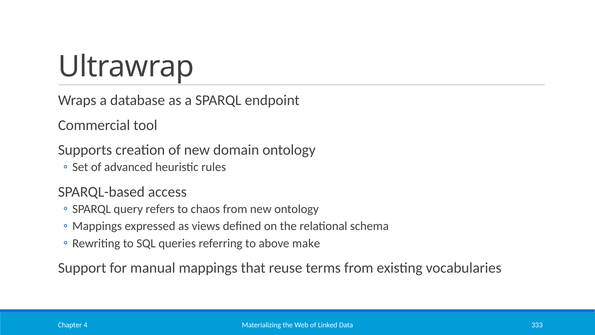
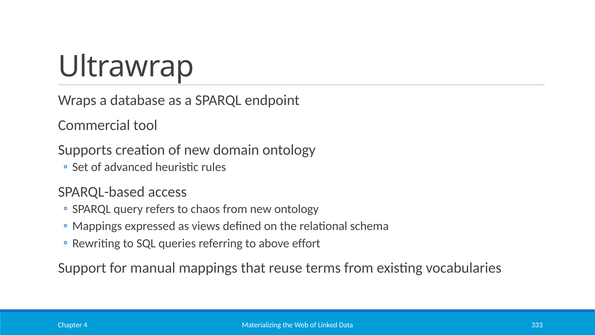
make: make -> effort (306, 243)
